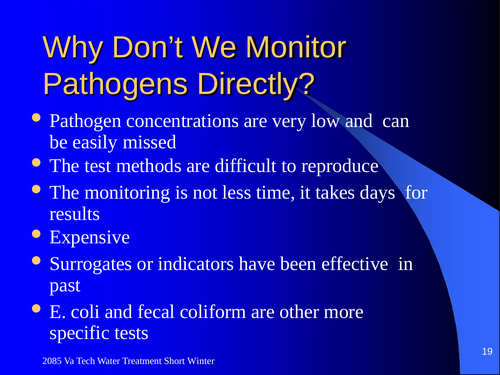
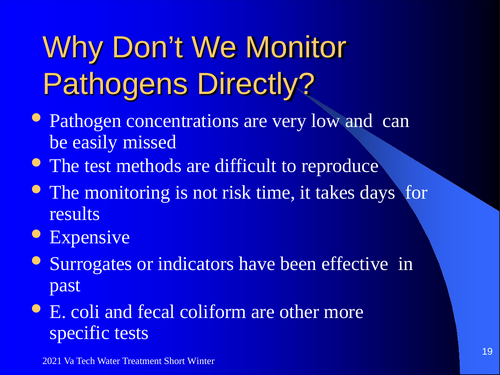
less: less -> risk (237, 192)
2085: 2085 -> 2021 (52, 361)
